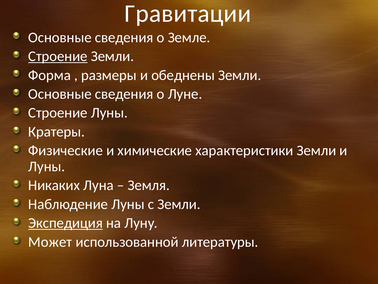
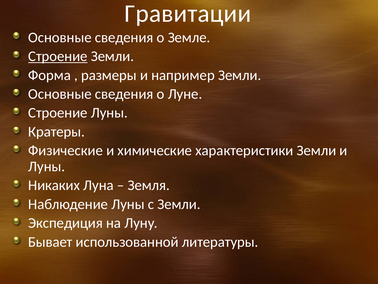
обеднены: обеднены -> например (183, 75)
Экспедиция underline: present -> none (66, 223)
Может: Может -> Бывает (50, 242)
